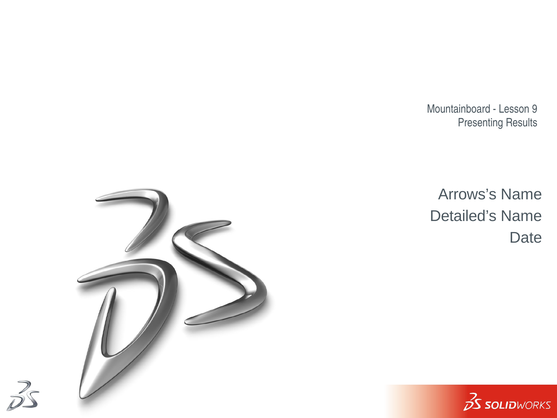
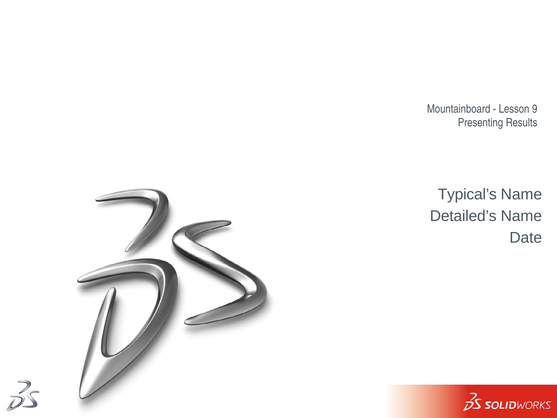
Arrows’s: Arrows’s -> Typical’s (467, 194)
